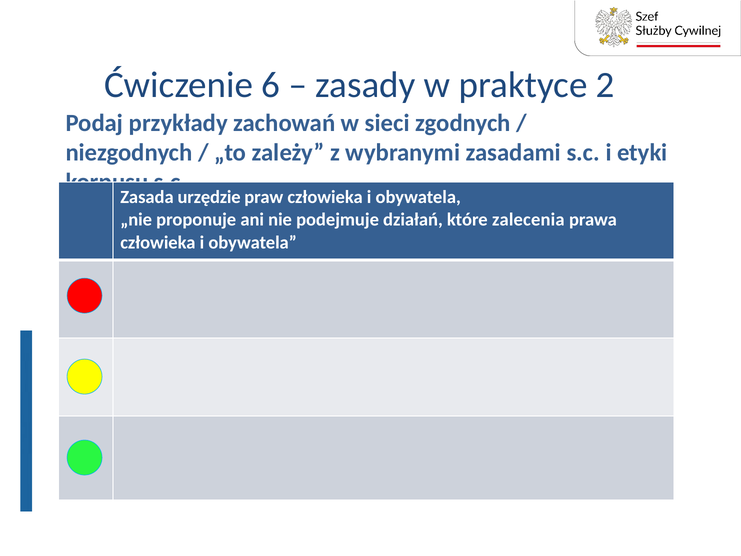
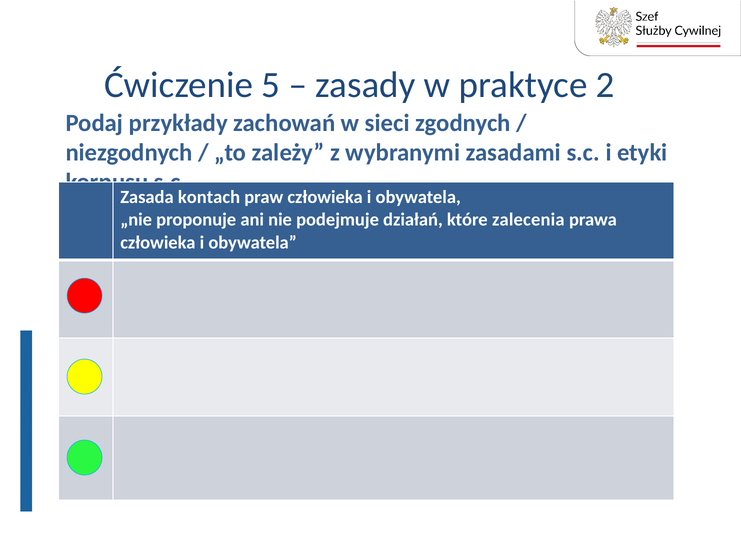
6: 6 -> 5 (271, 85)
urzędzie: urzędzie -> kontach (209, 197)
